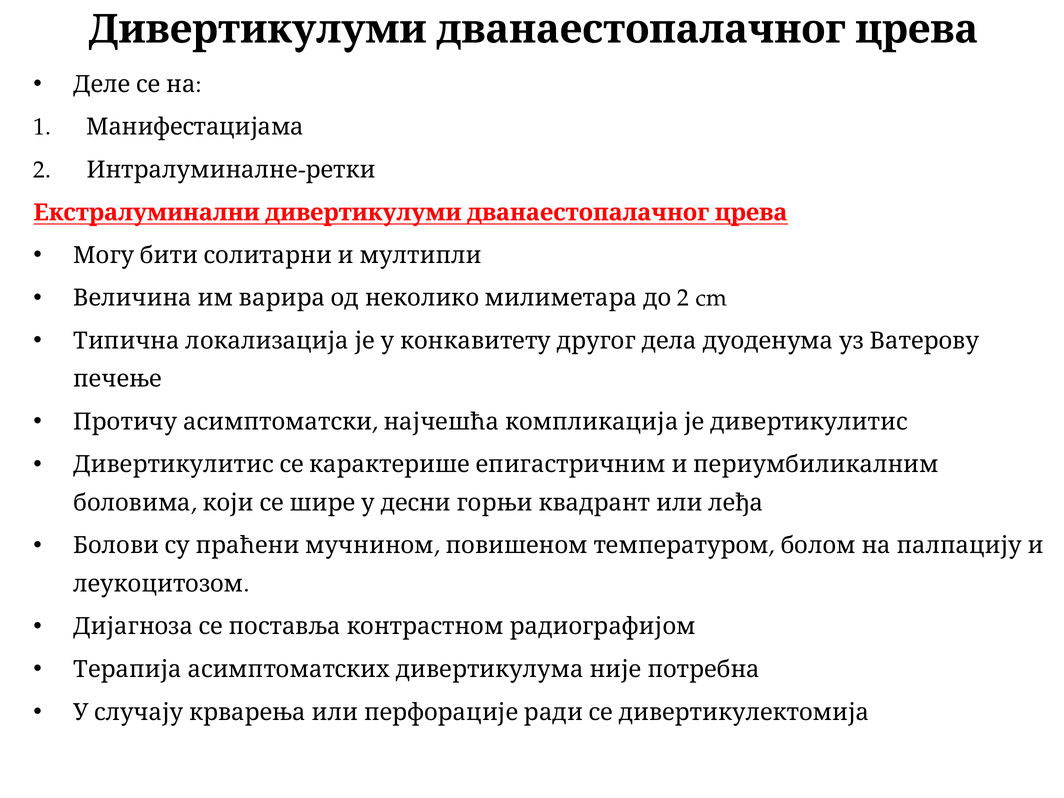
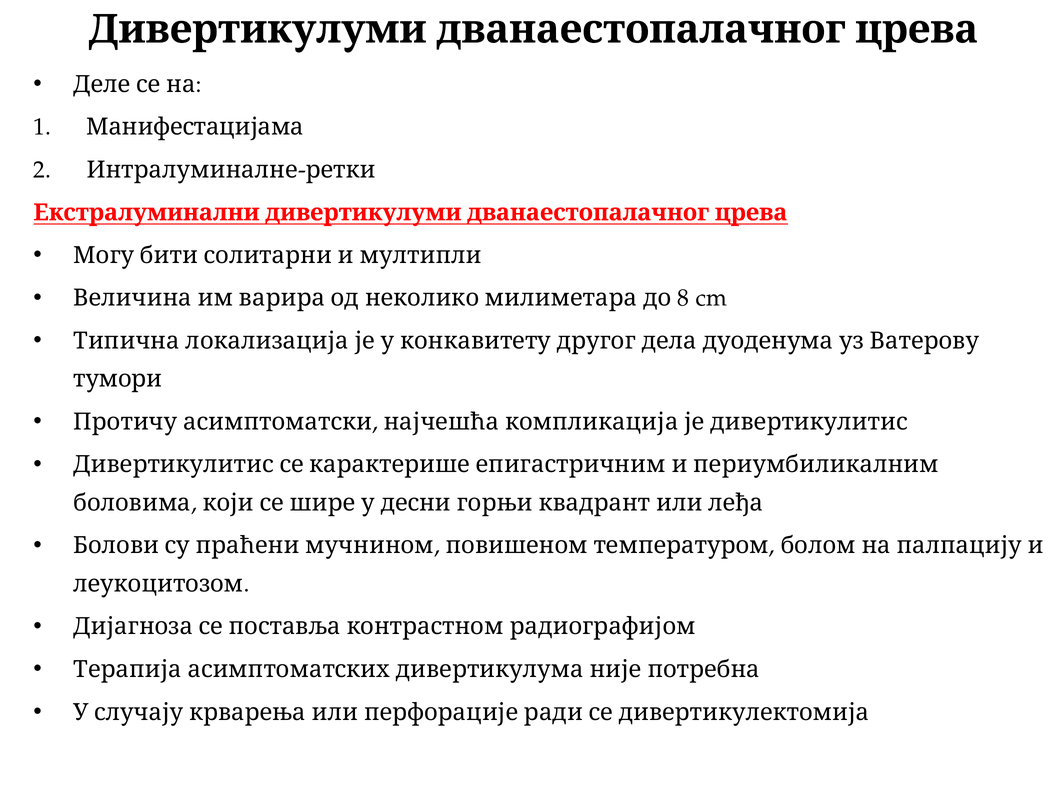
2: 2 -> 8 (683, 298)
печење: печење -> тумори (118, 379)
